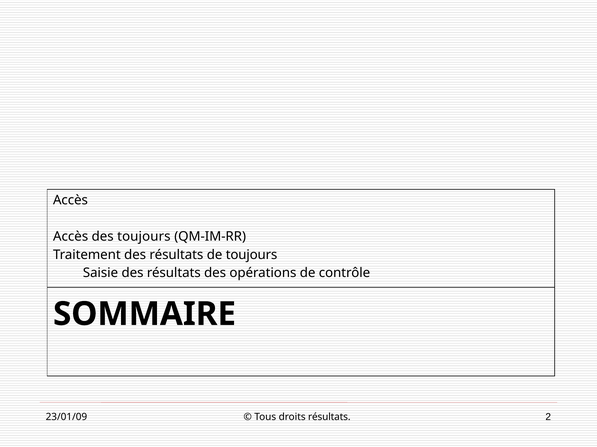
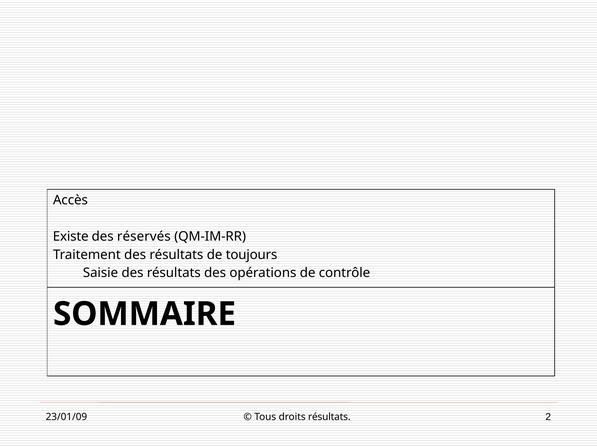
Accès: Accès -> Existe (71, 237)
des toujours: toujours -> réservés (144, 237)
